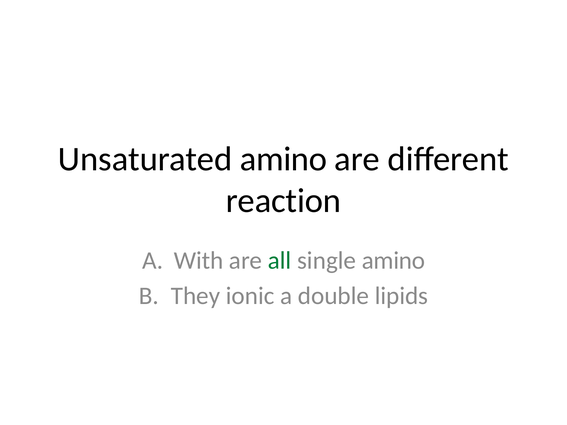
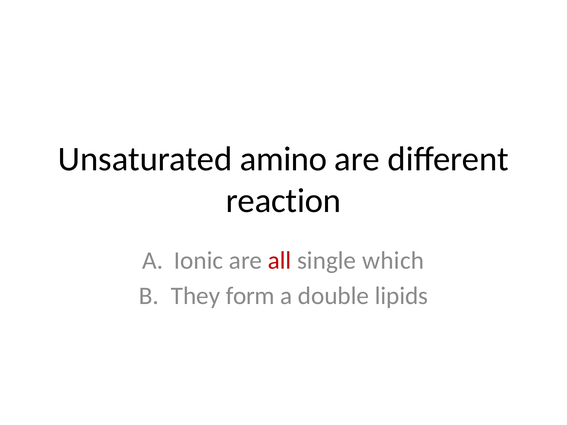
With: With -> Ionic (199, 261)
all colour: green -> red (280, 261)
single amino: amino -> which (393, 261)
ionic: ionic -> form (250, 296)
